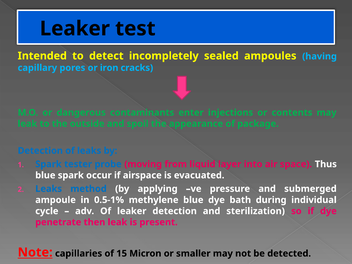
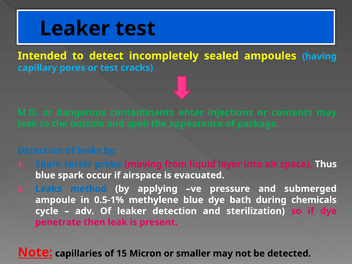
or iron: iron -> test (109, 68)
individual: individual -> chemicals (314, 200)
